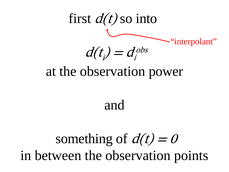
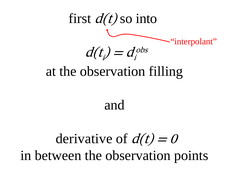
power: power -> filling (166, 71)
something: something -> derivative (84, 138)
